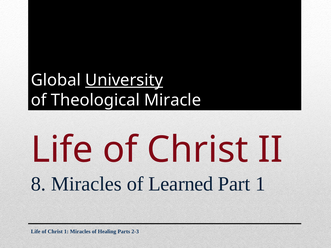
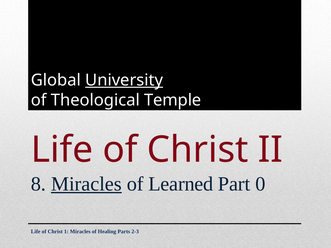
Miracle: Miracle -> Temple (173, 100)
Miracles underline: none -> present (86, 184)
Part 1: 1 -> 0 (260, 184)
